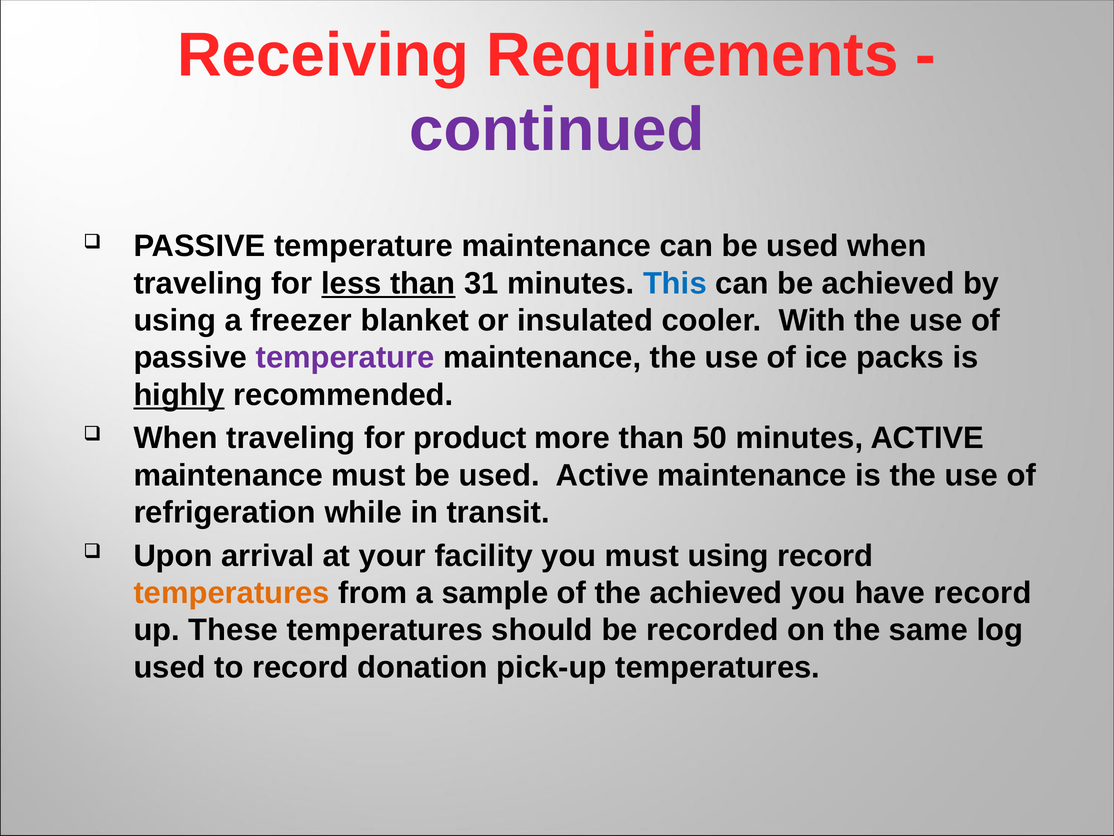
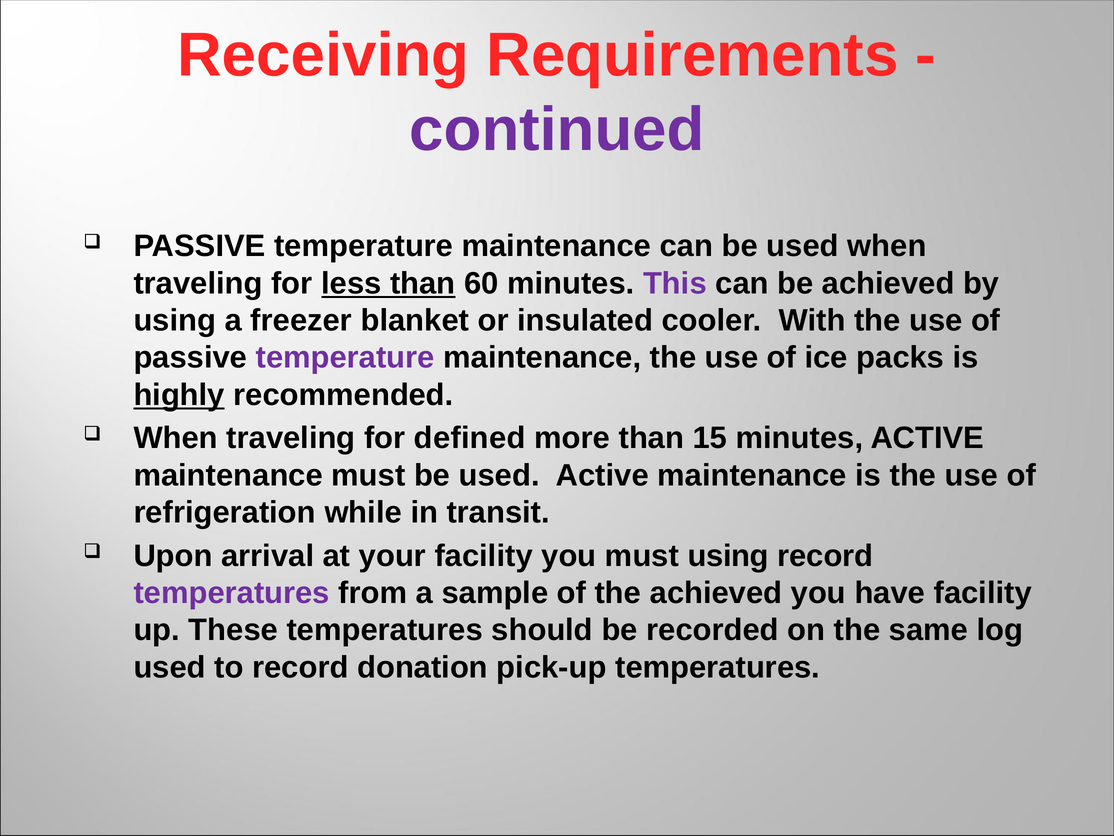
31: 31 -> 60 (481, 283)
This colour: blue -> purple (675, 283)
product: product -> defined (470, 438)
50: 50 -> 15 (710, 438)
temperatures colour: orange -> purple (232, 593)
have record: record -> facility (983, 593)
